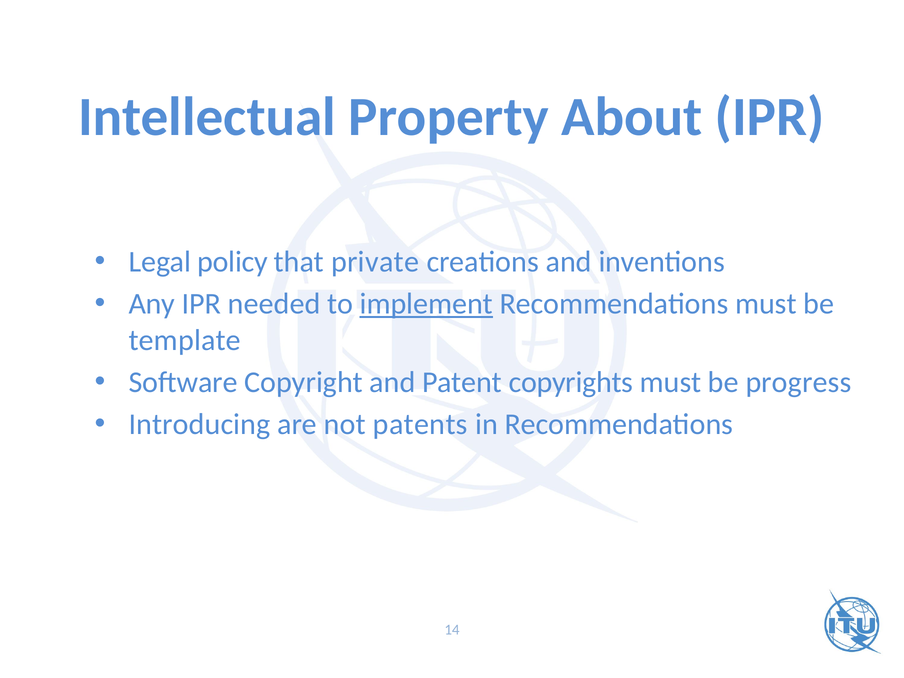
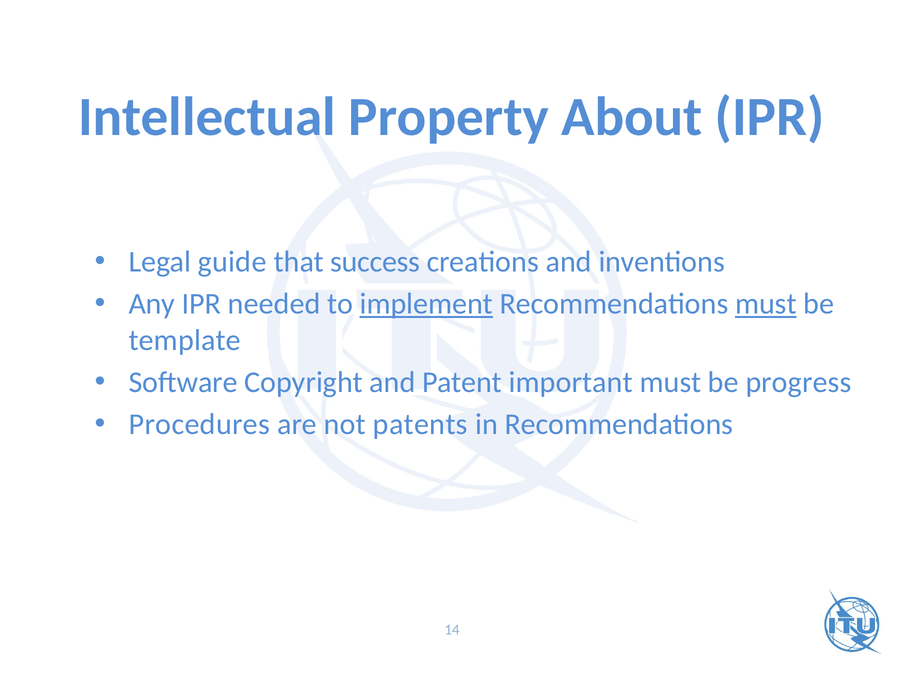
policy: policy -> guide (232, 262)
private: private -> success (375, 262)
must underline: none -> present (766, 304)
copyrights: copyrights -> important (571, 382)
Introducing: Introducing -> Procedures (199, 425)
